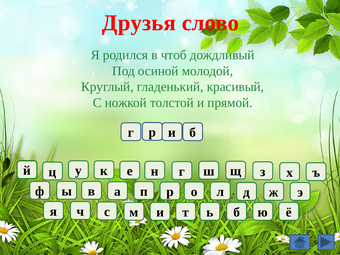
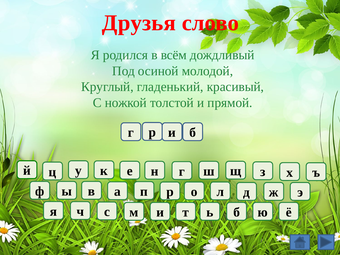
чтоб: чтоб -> всём (174, 55)
